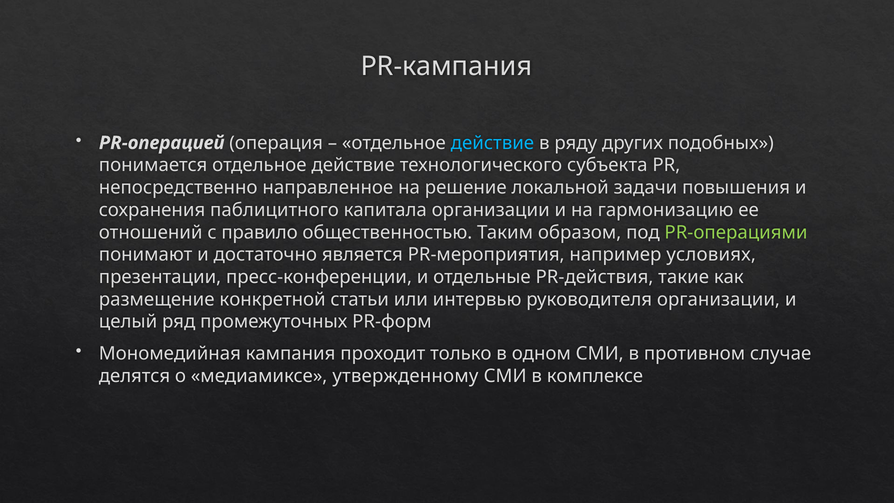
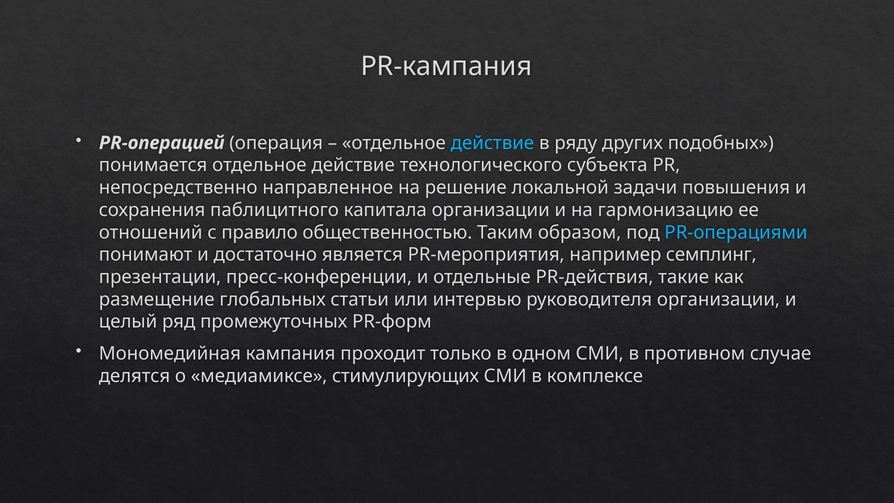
PR-операциями colour: light green -> light blue (736, 232)
условиях: условиях -> семплинг (711, 255)
конкретной: конкретной -> глобальных (273, 299)
утвержденному: утвержденному -> стимулирующих (406, 376)
